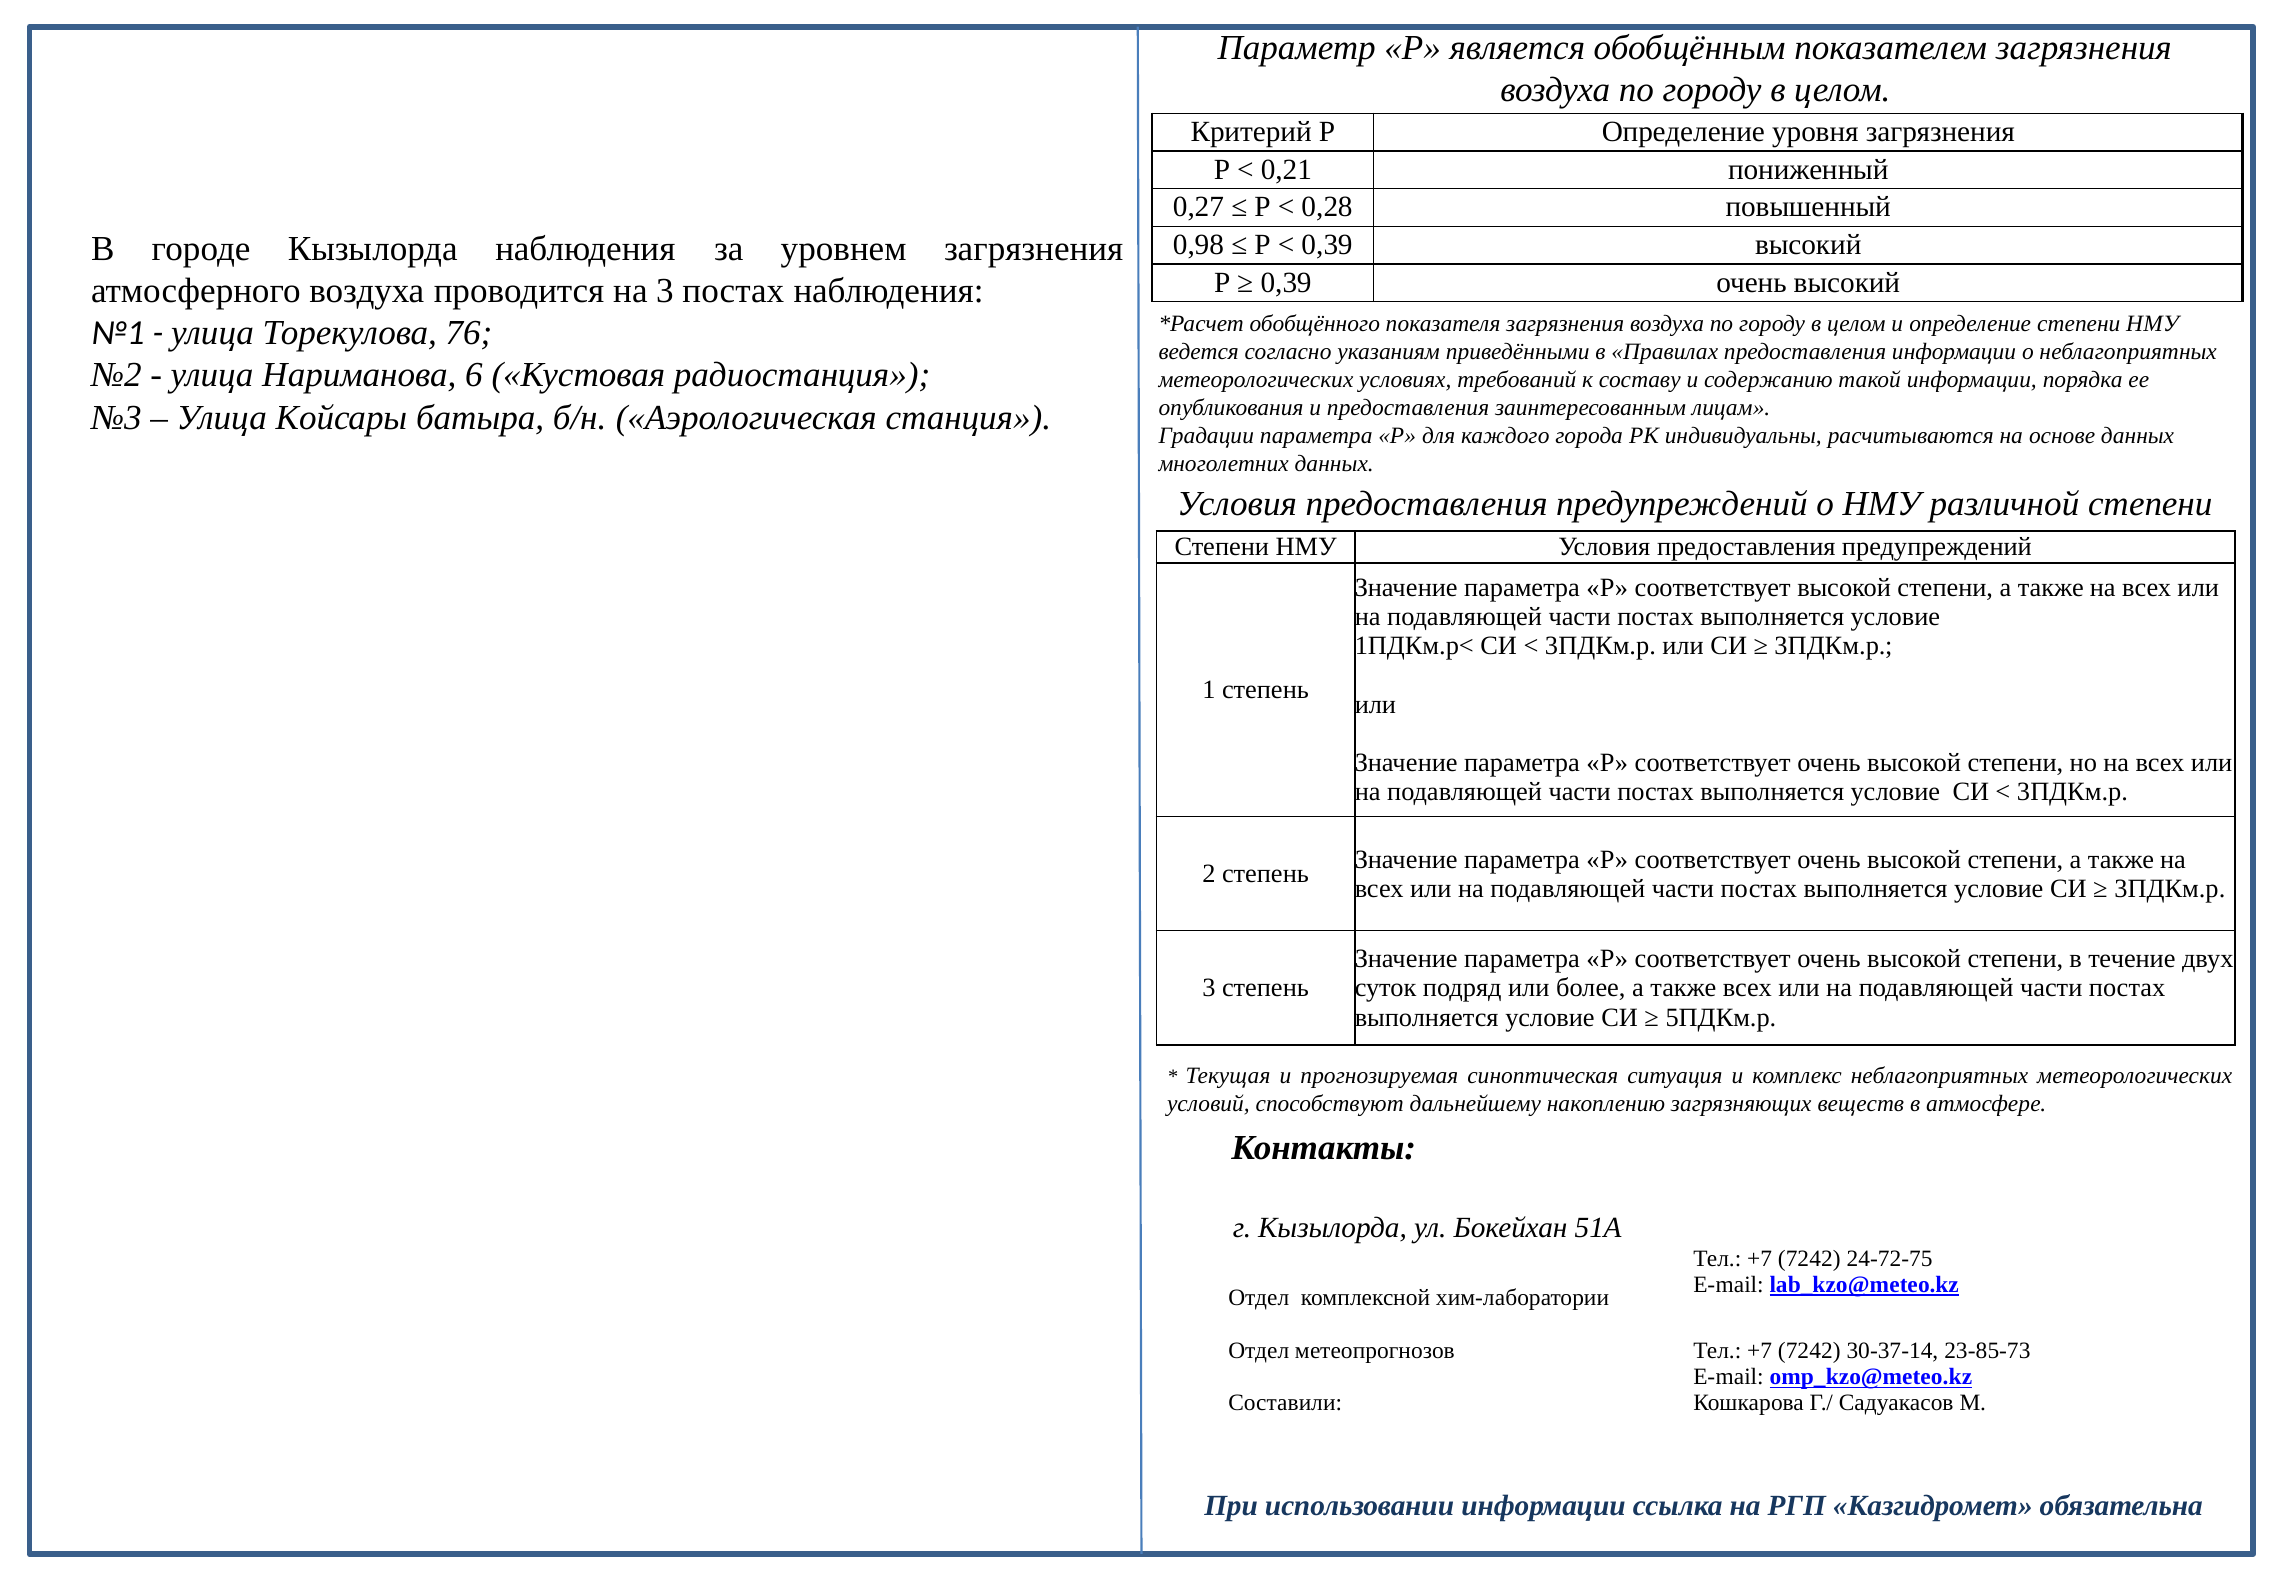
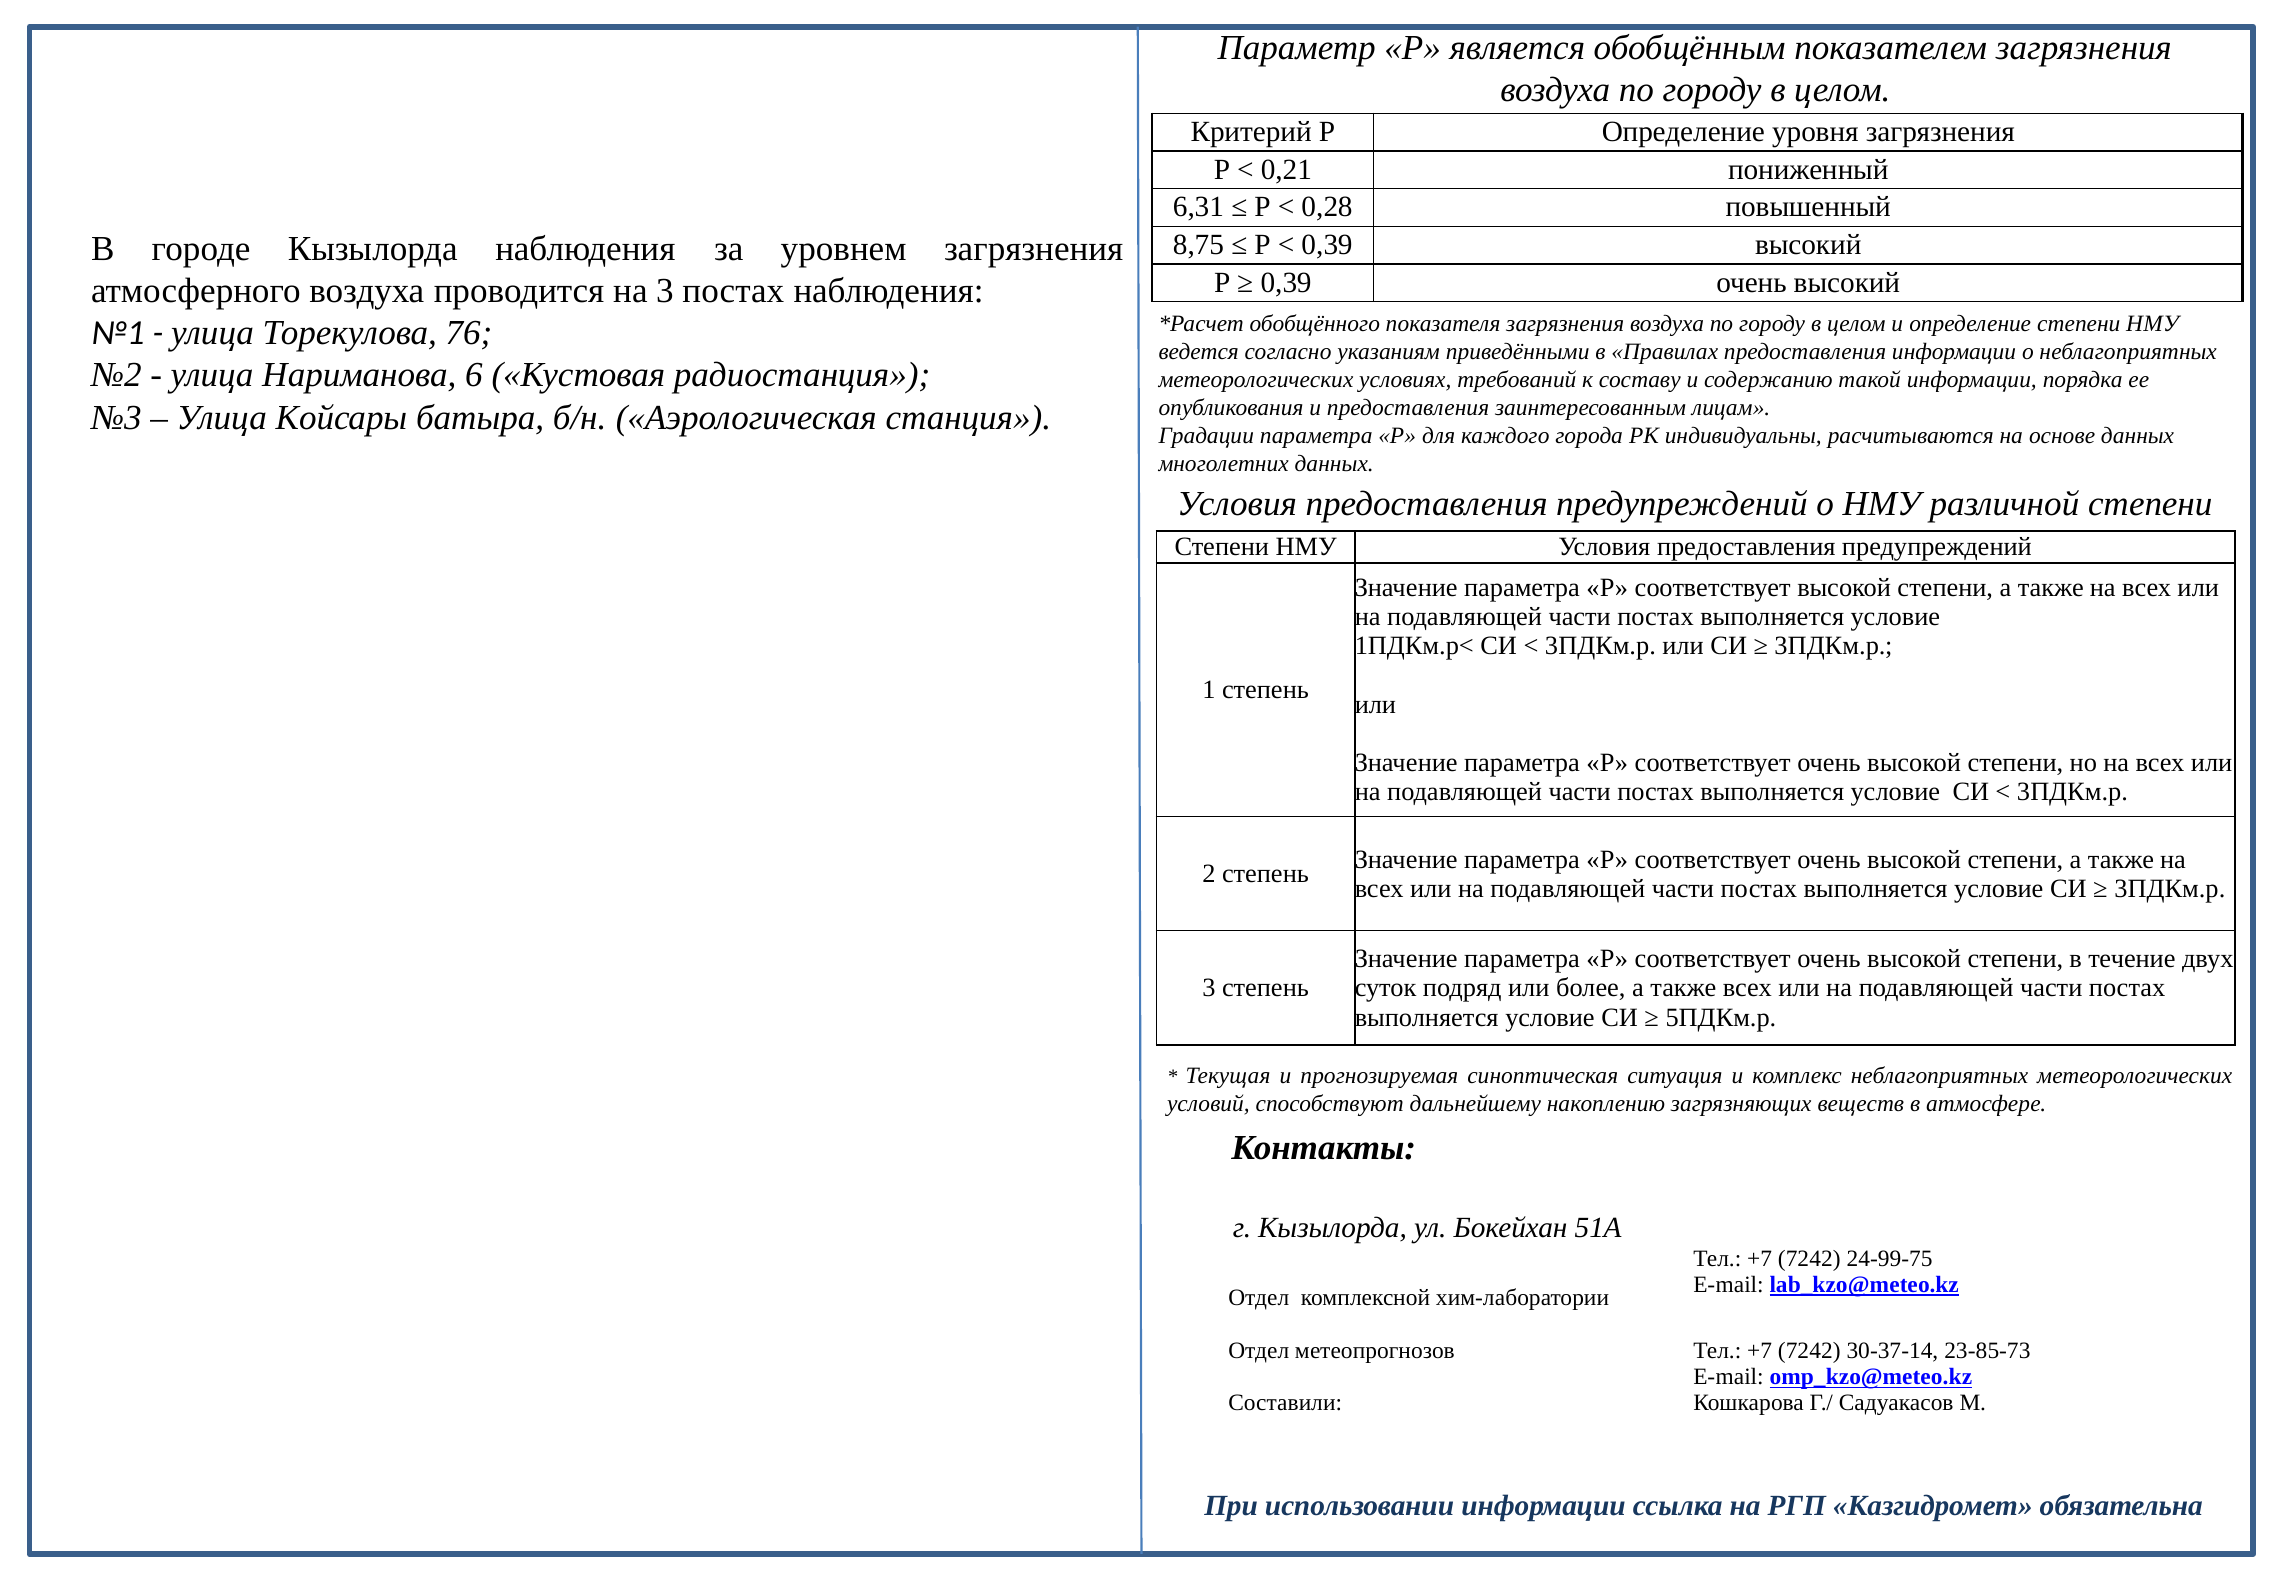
0,27: 0,27 -> 6,31 (1198, 207)
0,98: 0,98 -> 8,75 (1198, 245)
24-72-75: 24-72-75 -> 24-99-75 (1890, 1258)
